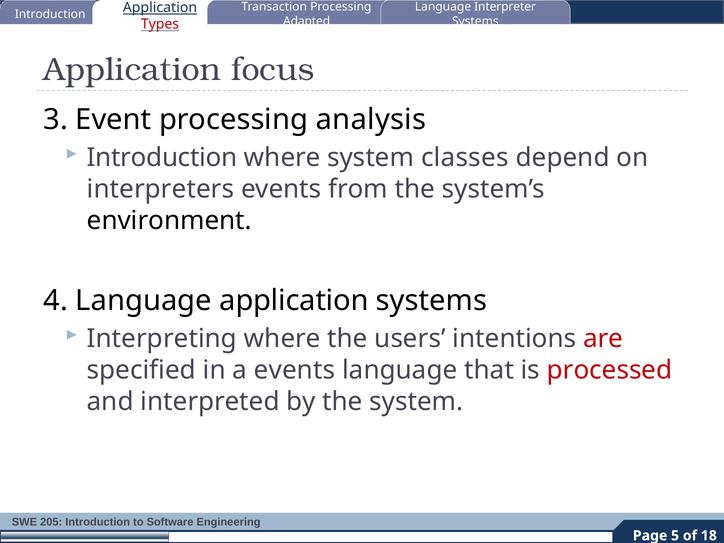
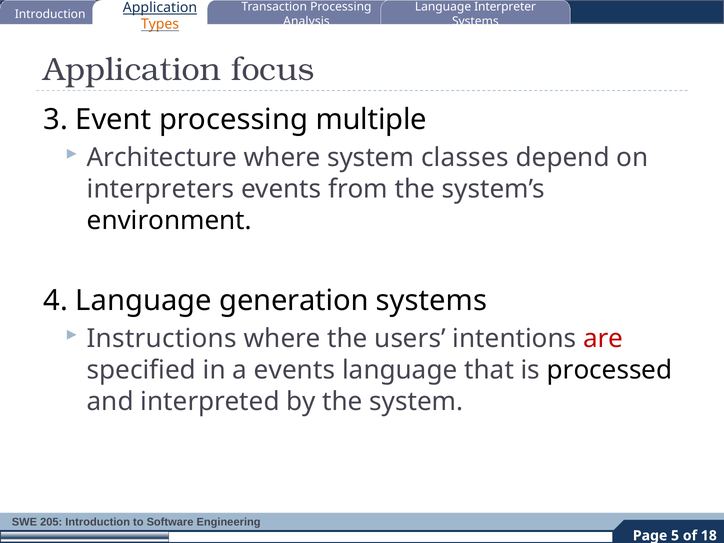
Adapted: Adapted -> Analysis (307, 21)
Types colour: red -> orange (160, 24)
analysis: analysis -> multiple (371, 120)
Introduction: Introduction -> Architecture (162, 158)
Language application: application -> generation (294, 301)
Interpreting: Interpreting -> Instructions (162, 339)
processed colour: red -> black (610, 370)
